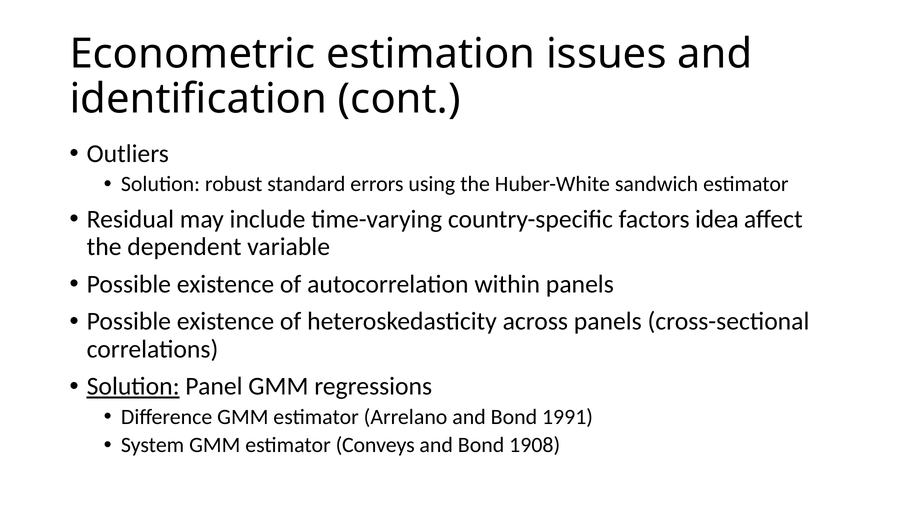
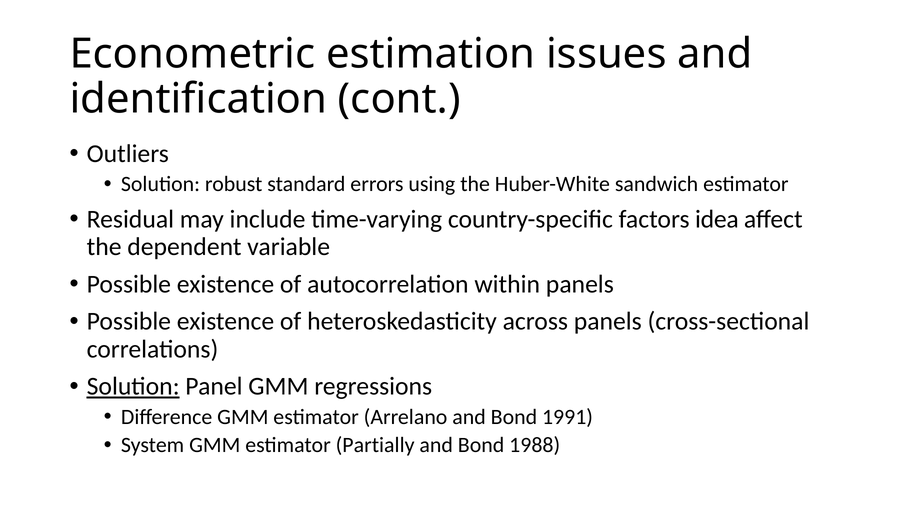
Conveys: Conveys -> Partially (375, 446)
1908: 1908 -> 1988 (535, 446)
